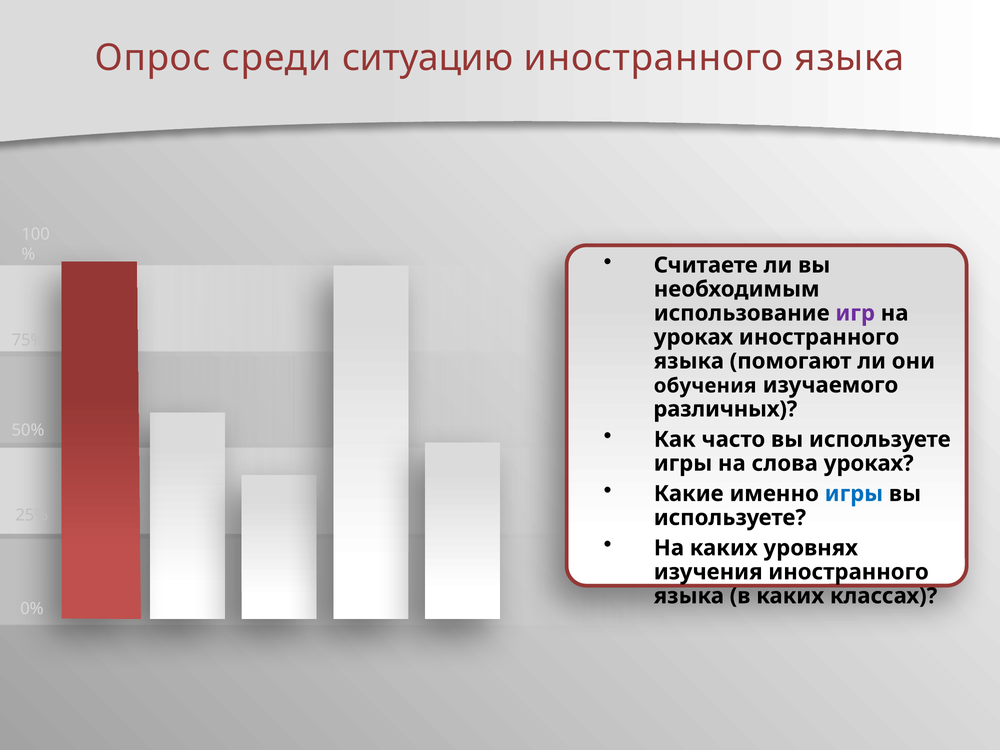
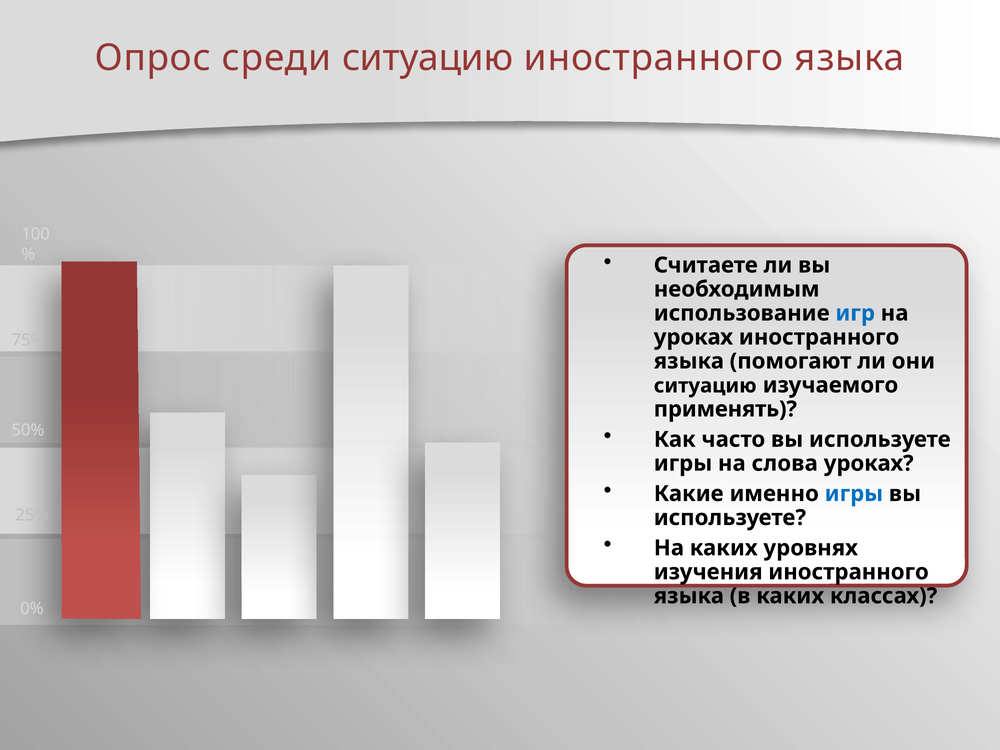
игр colour: purple -> blue (855, 313)
обучения: обучения -> ситуацию (705, 386)
различных: различных -> применять (725, 409)
